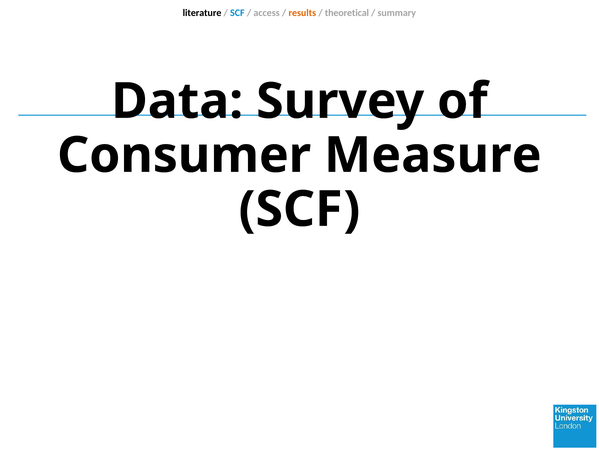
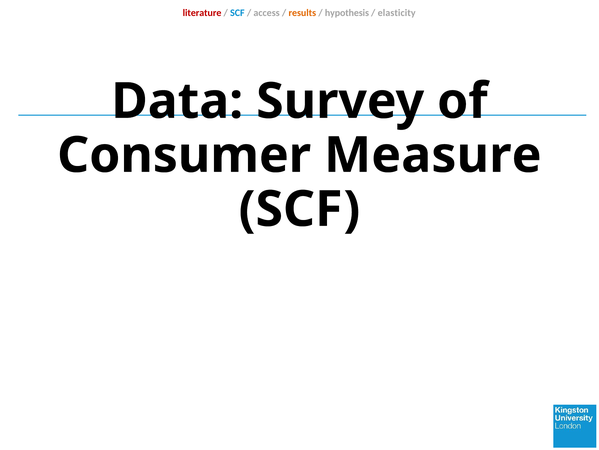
literature colour: black -> red (202, 13)
theoretical: theoretical -> hypothesis (347, 13)
summary: summary -> elasticity (397, 13)
